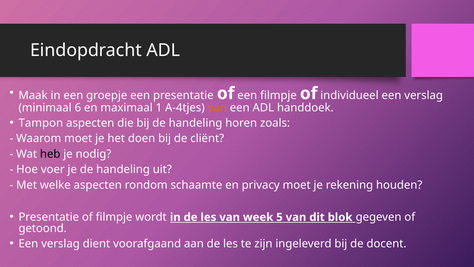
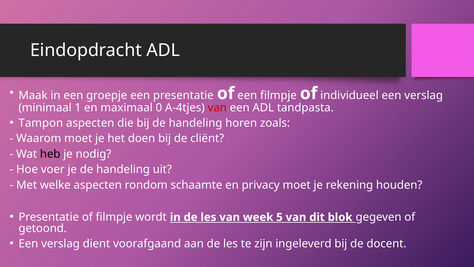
6: 6 -> 1 (78, 107)
1: 1 -> 0 (159, 107)
van colour: orange -> red (217, 107)
handdoek: handdoek -> tandpasta (305, 107)
